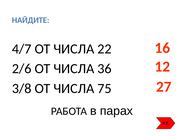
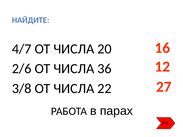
22: 22 -> 20 (104, 49)
75: 75 -> 22 (104, 89)
